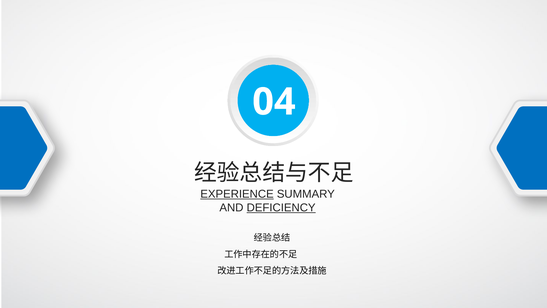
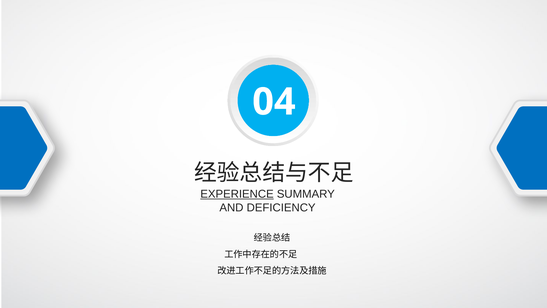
DEFICIENCY underline: present -> none (281, 208)
